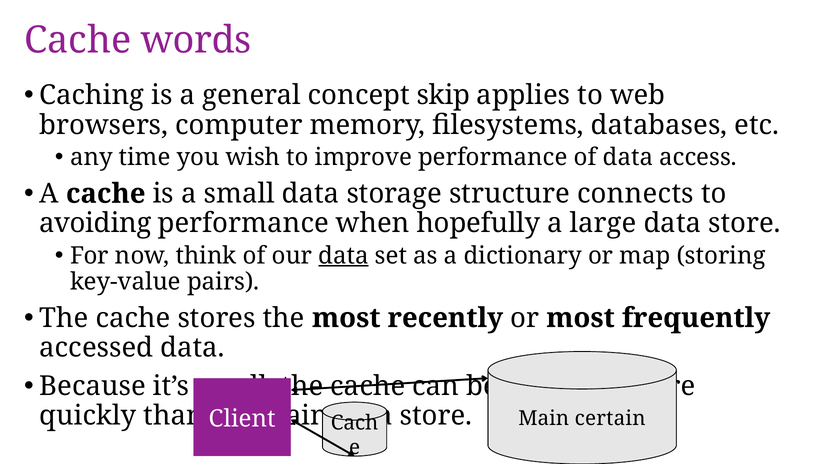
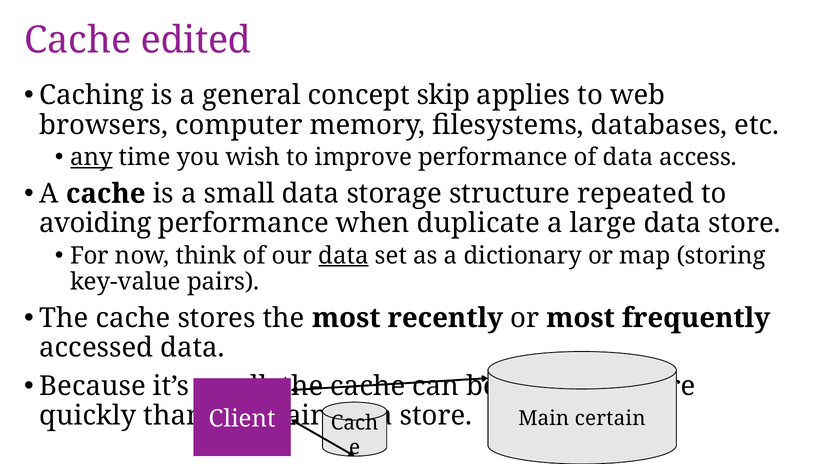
words: words -> edited (196, 40)
any underline: none -> present (92, 157)
connects: connects -> repeated (636, 194)
hopefully: hopefully -> duplicate (478, 223)
